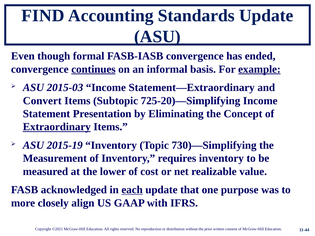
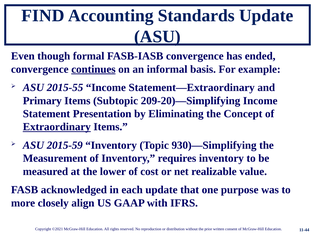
example underline: present -> none (259, 69)
2015-03: 2015-03 -> 2015-55 (65, 88)
Convert: Convert -> Primary (42, 101)
725-20)—Simplifying: 725-20)—Simplifying -> 209-20)—Simplifying (191, 101)
2015-19: 2015-19 -> 2015-59 (65, 145)
730)—Simplifying: 730)—Simplifying -> 930)—Simplifying (214, 145)
each underline: present -> none (132, 190)
